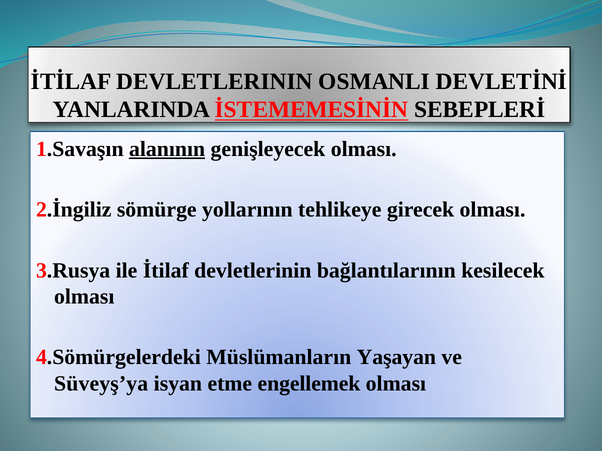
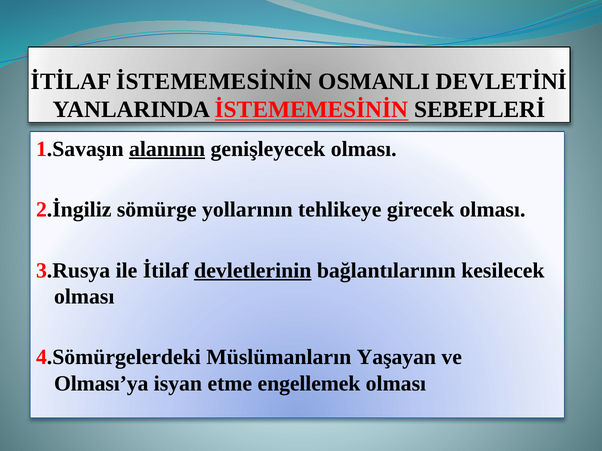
İTİLAF DEVLETLERININ: DEVLETLERININ -> İSTEMEMESİNİN (214, 82)
devletlerinin underline: none -> present (253, 271)
Süveyş’ya: Süveyş’ya -> Olması’ya (101, 384)
